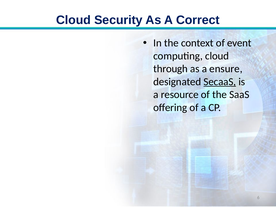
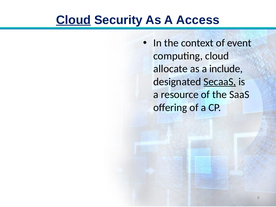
Cloud underline: none -> present (73, 20)
Correct: Correct -> Access (198, 20)
through: through -> allocate (171, 69)
ensure: ensure -> include (226, 69)
